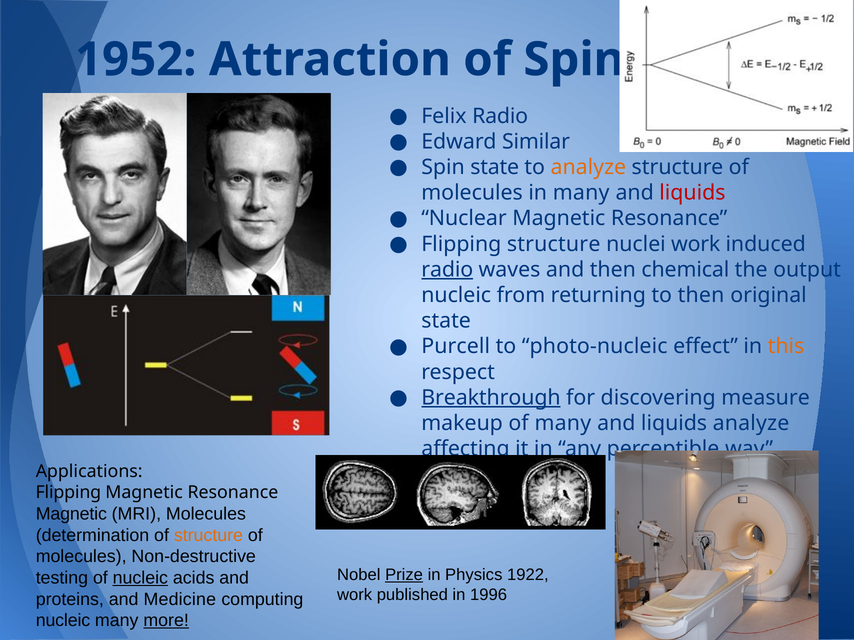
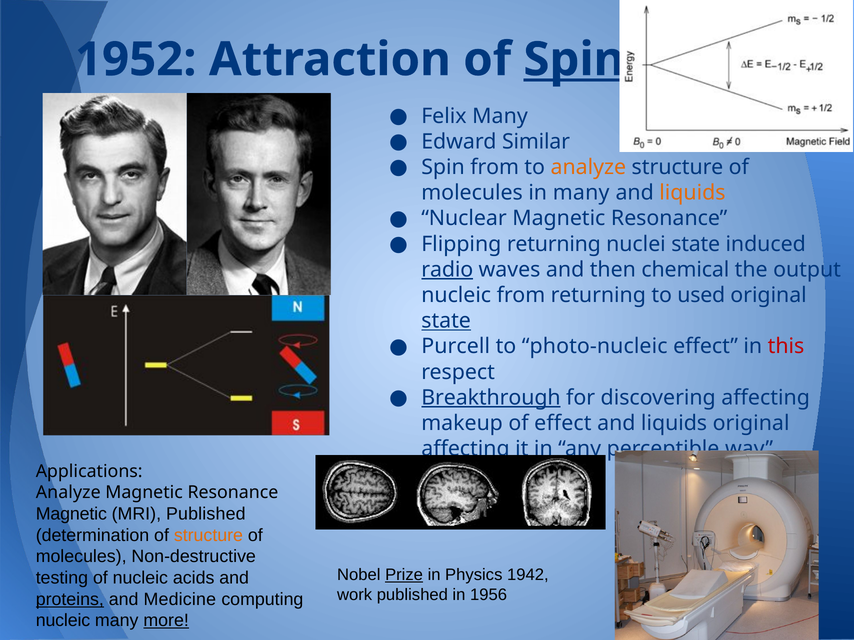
Spin underline: none -> present (574, 60)
Felix Radio: Radio -> Many (500, 116)
Spin state: state -> from (495, 167)
liquids colour: red -> orange (692, 193)
Flipping structure: structure -> returning (554, 244)
nuclei work: work -> state (696, 244)
to then: then -> used (701, 295)
state underline: none -> present (446, 321)
this colour: orange -> red (786, 347)
discovering measure: measure -> affecting (766, 398)
of many: many -> effect (563, 424)
liquids analyze: analyze -> original (751, 424)
Flipping: Flipping -> Analyze (68, 493)
MRI Molecules: Molecules -> Published (206, 514)
1922: 1922 -> 1942 (528, 575)
nucleic underline: present -> none (140, 578)
1996: 1996 -> 1956 (489, 595)
proteins underline: none -> present (70, 600)
